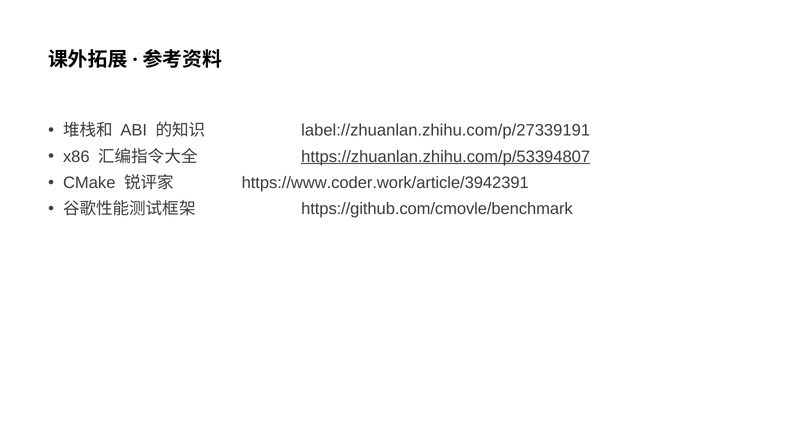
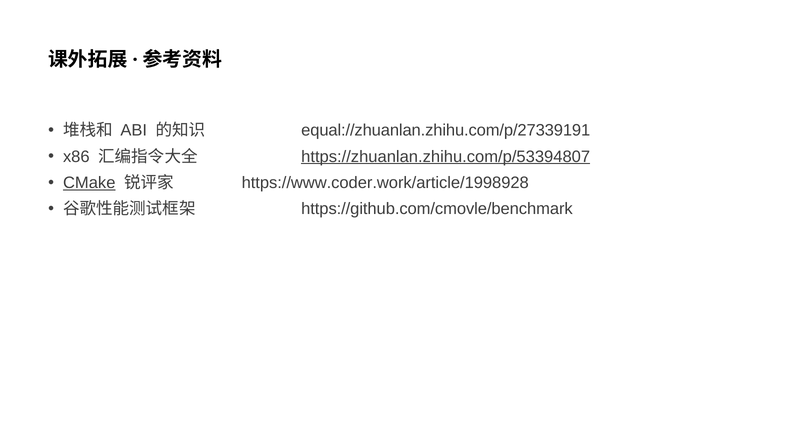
label://zhuanlan.zhihu.com/p/27339191: label://zhuanlan.zhihu.com/p/27339191 -> equal://zhuanlan.zhihu.com/p/27339191 (446, 131)
CMake underline: none -> present (89, 183)
https://www.coder.work/article/3942391: https://www.coder.work/article/3942391 -> https://www.coder.work/article/1998928 (385, 183)
